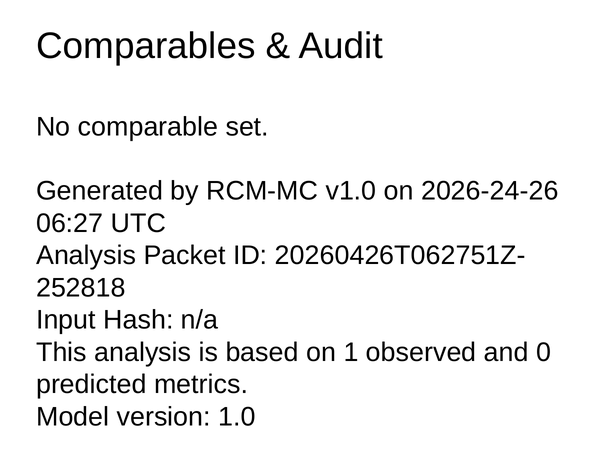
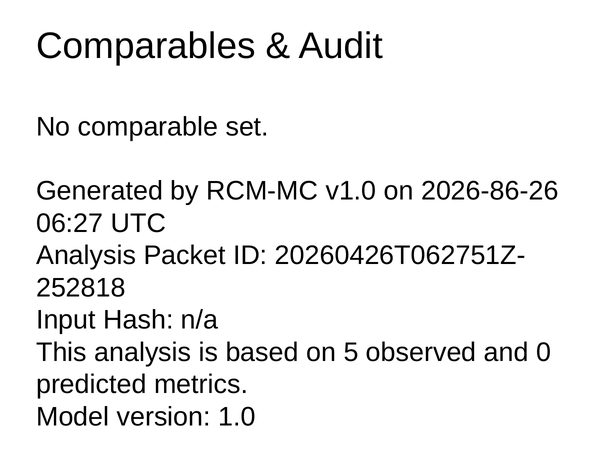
2026-24-26: 2026-24-26 -> 2026-86-26 (490, 191)
1: 1 -> 5 (351, 352)
